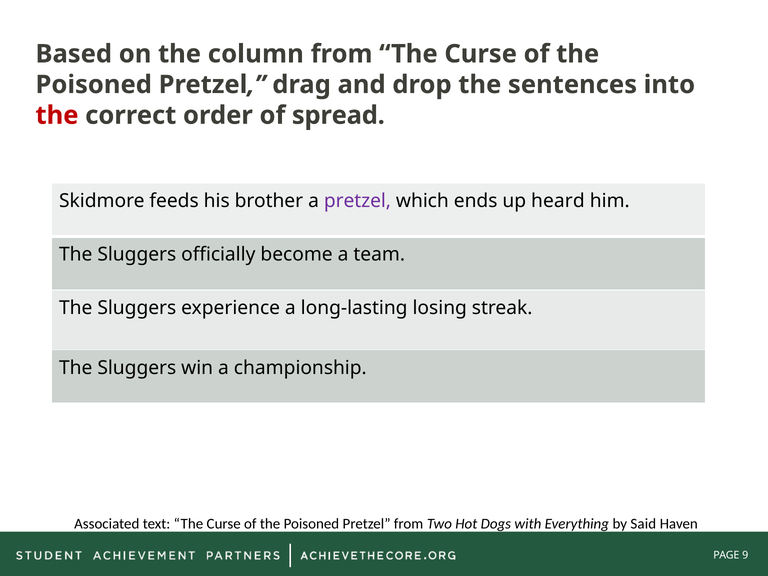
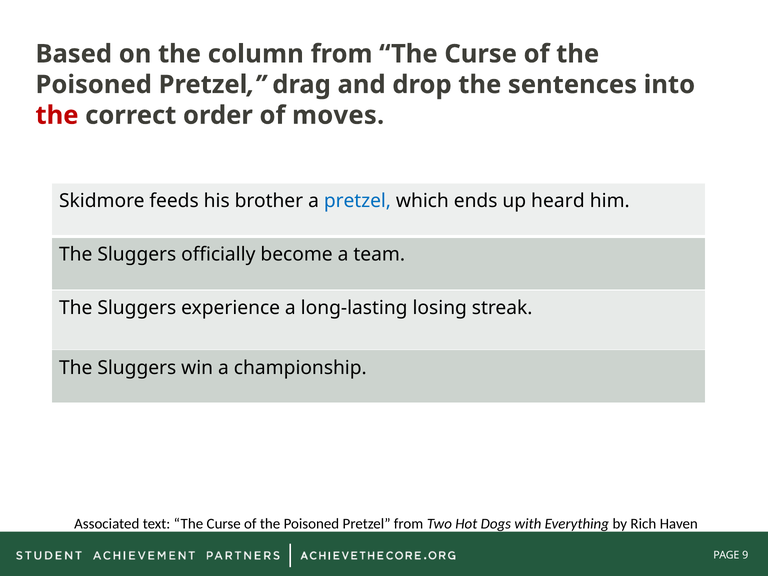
spread: spread -> moves (338, 115)
pretzel colour: purple -> blue (357, 201)
Said: Said -> Rich (643, 524)
